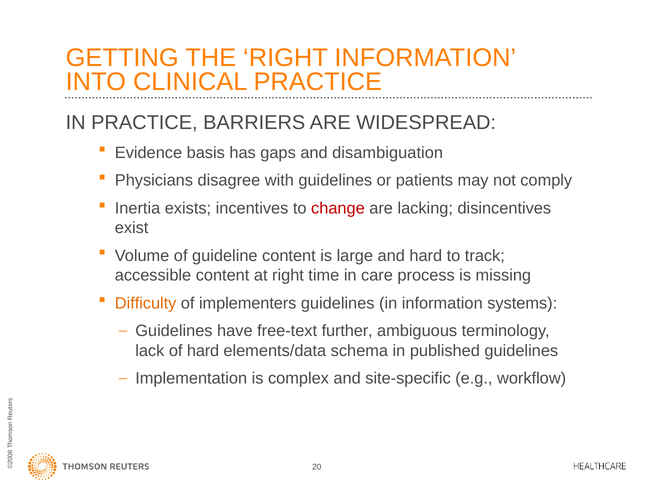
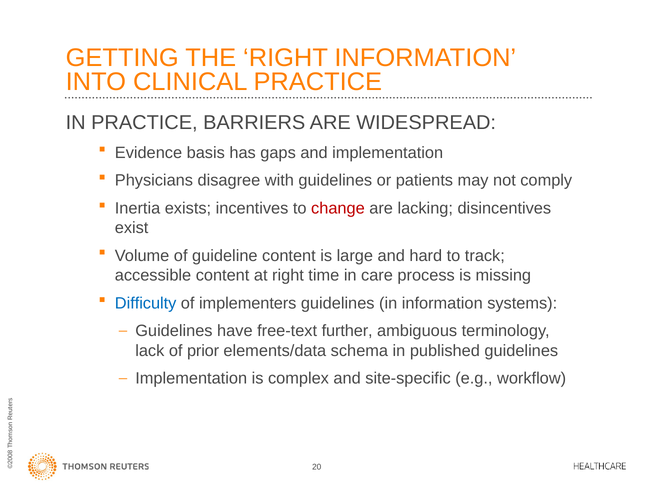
and disambiguation: disambiguation -> implementation (388, 153)
Difficulty colour: orange -> blue (146, 303)
of hard: hard -> prior (203, 351)
